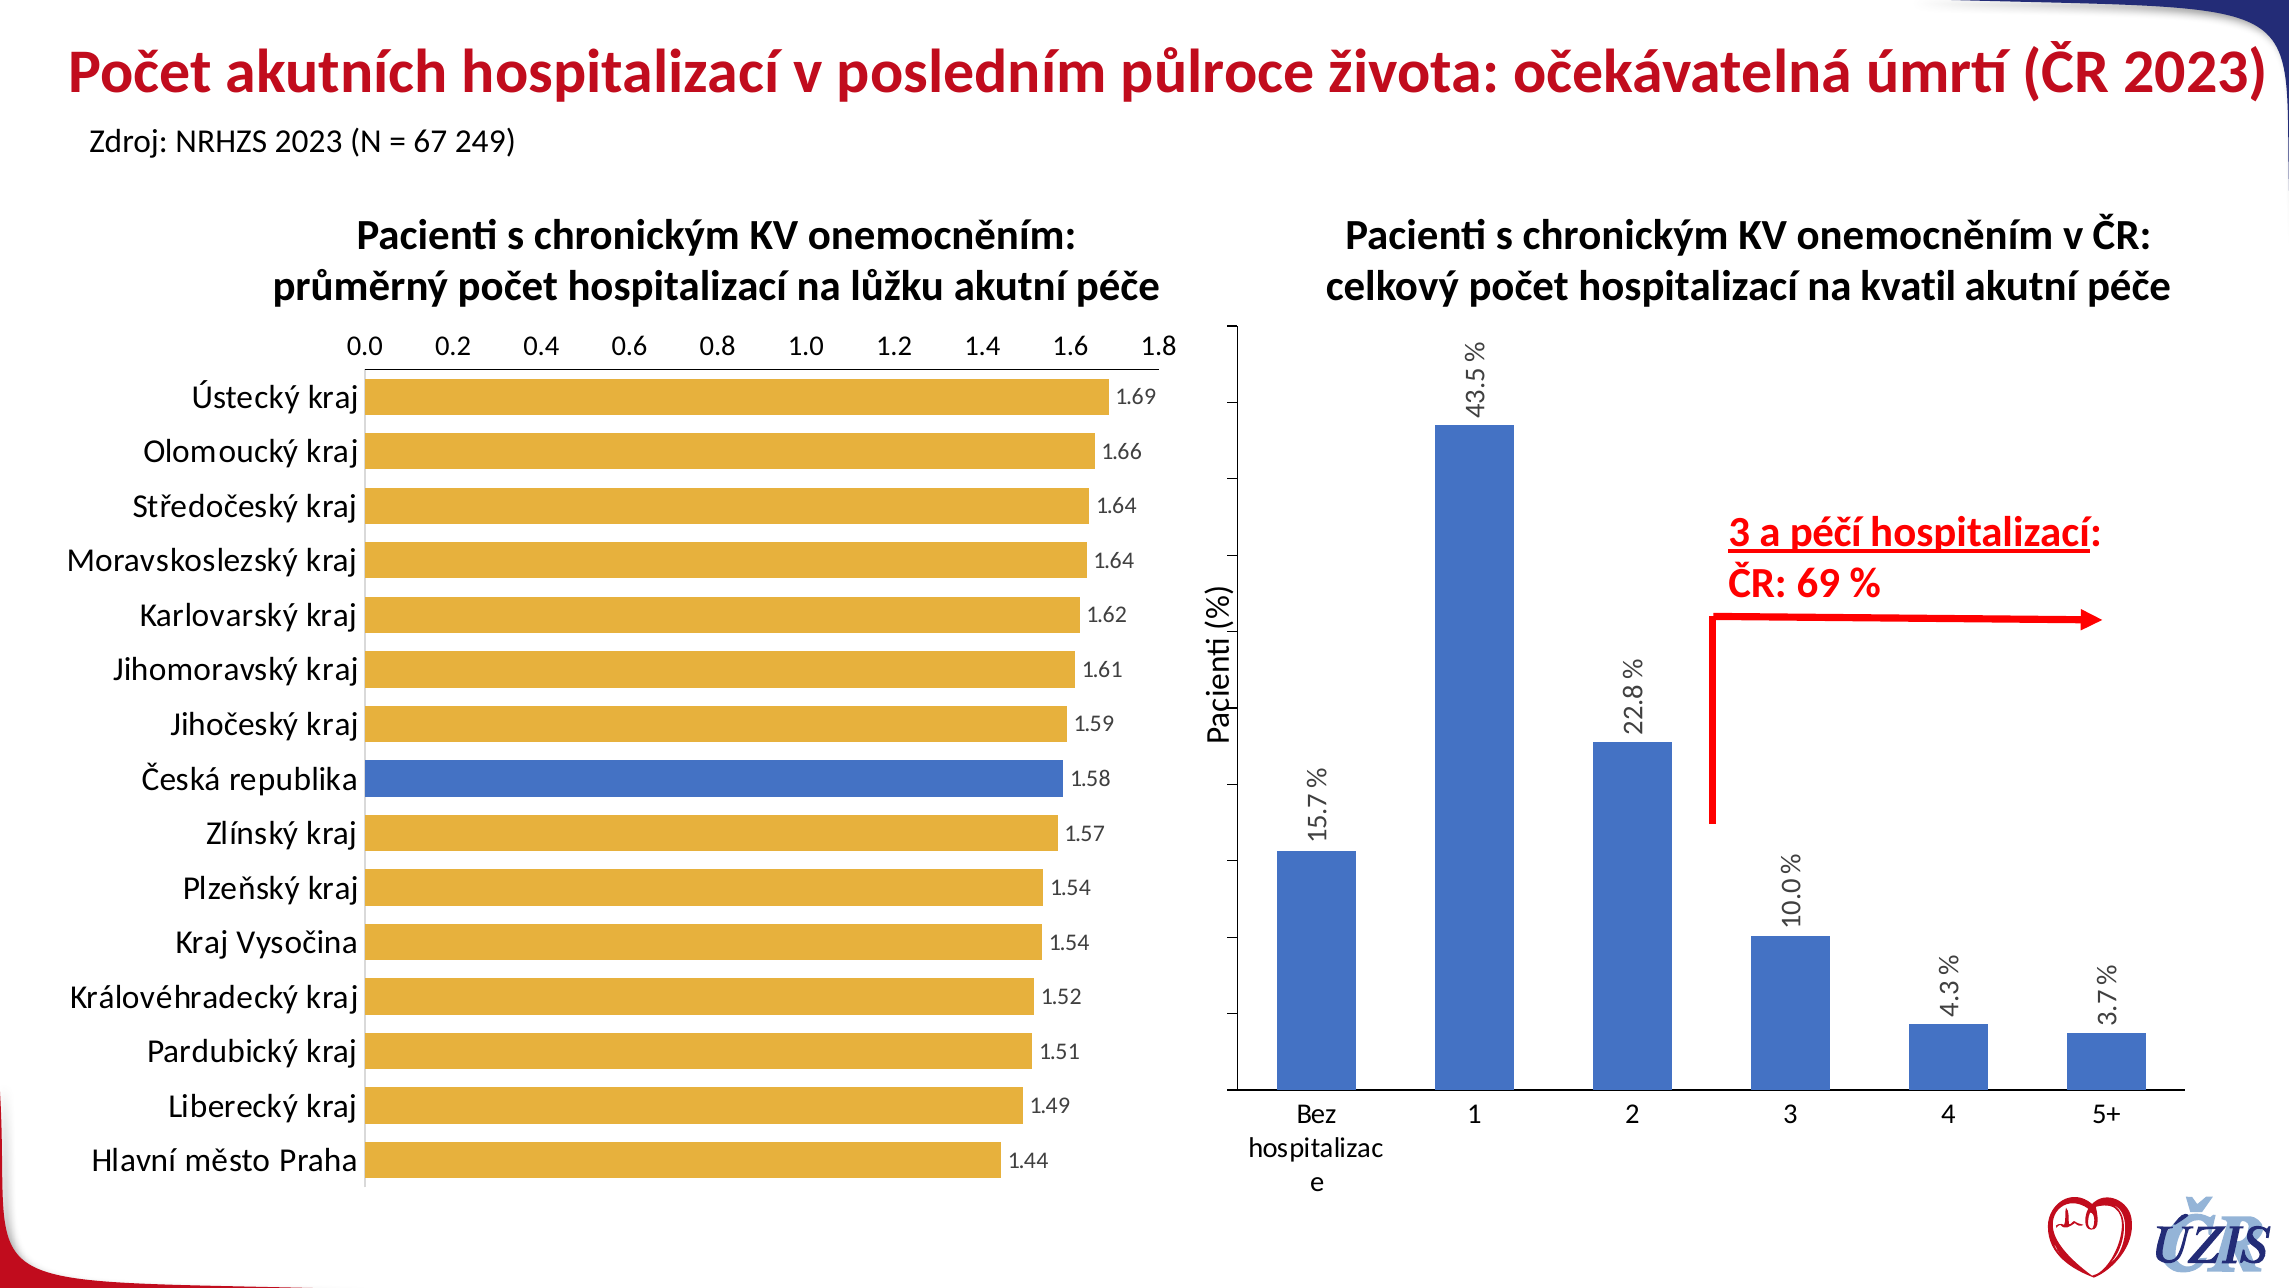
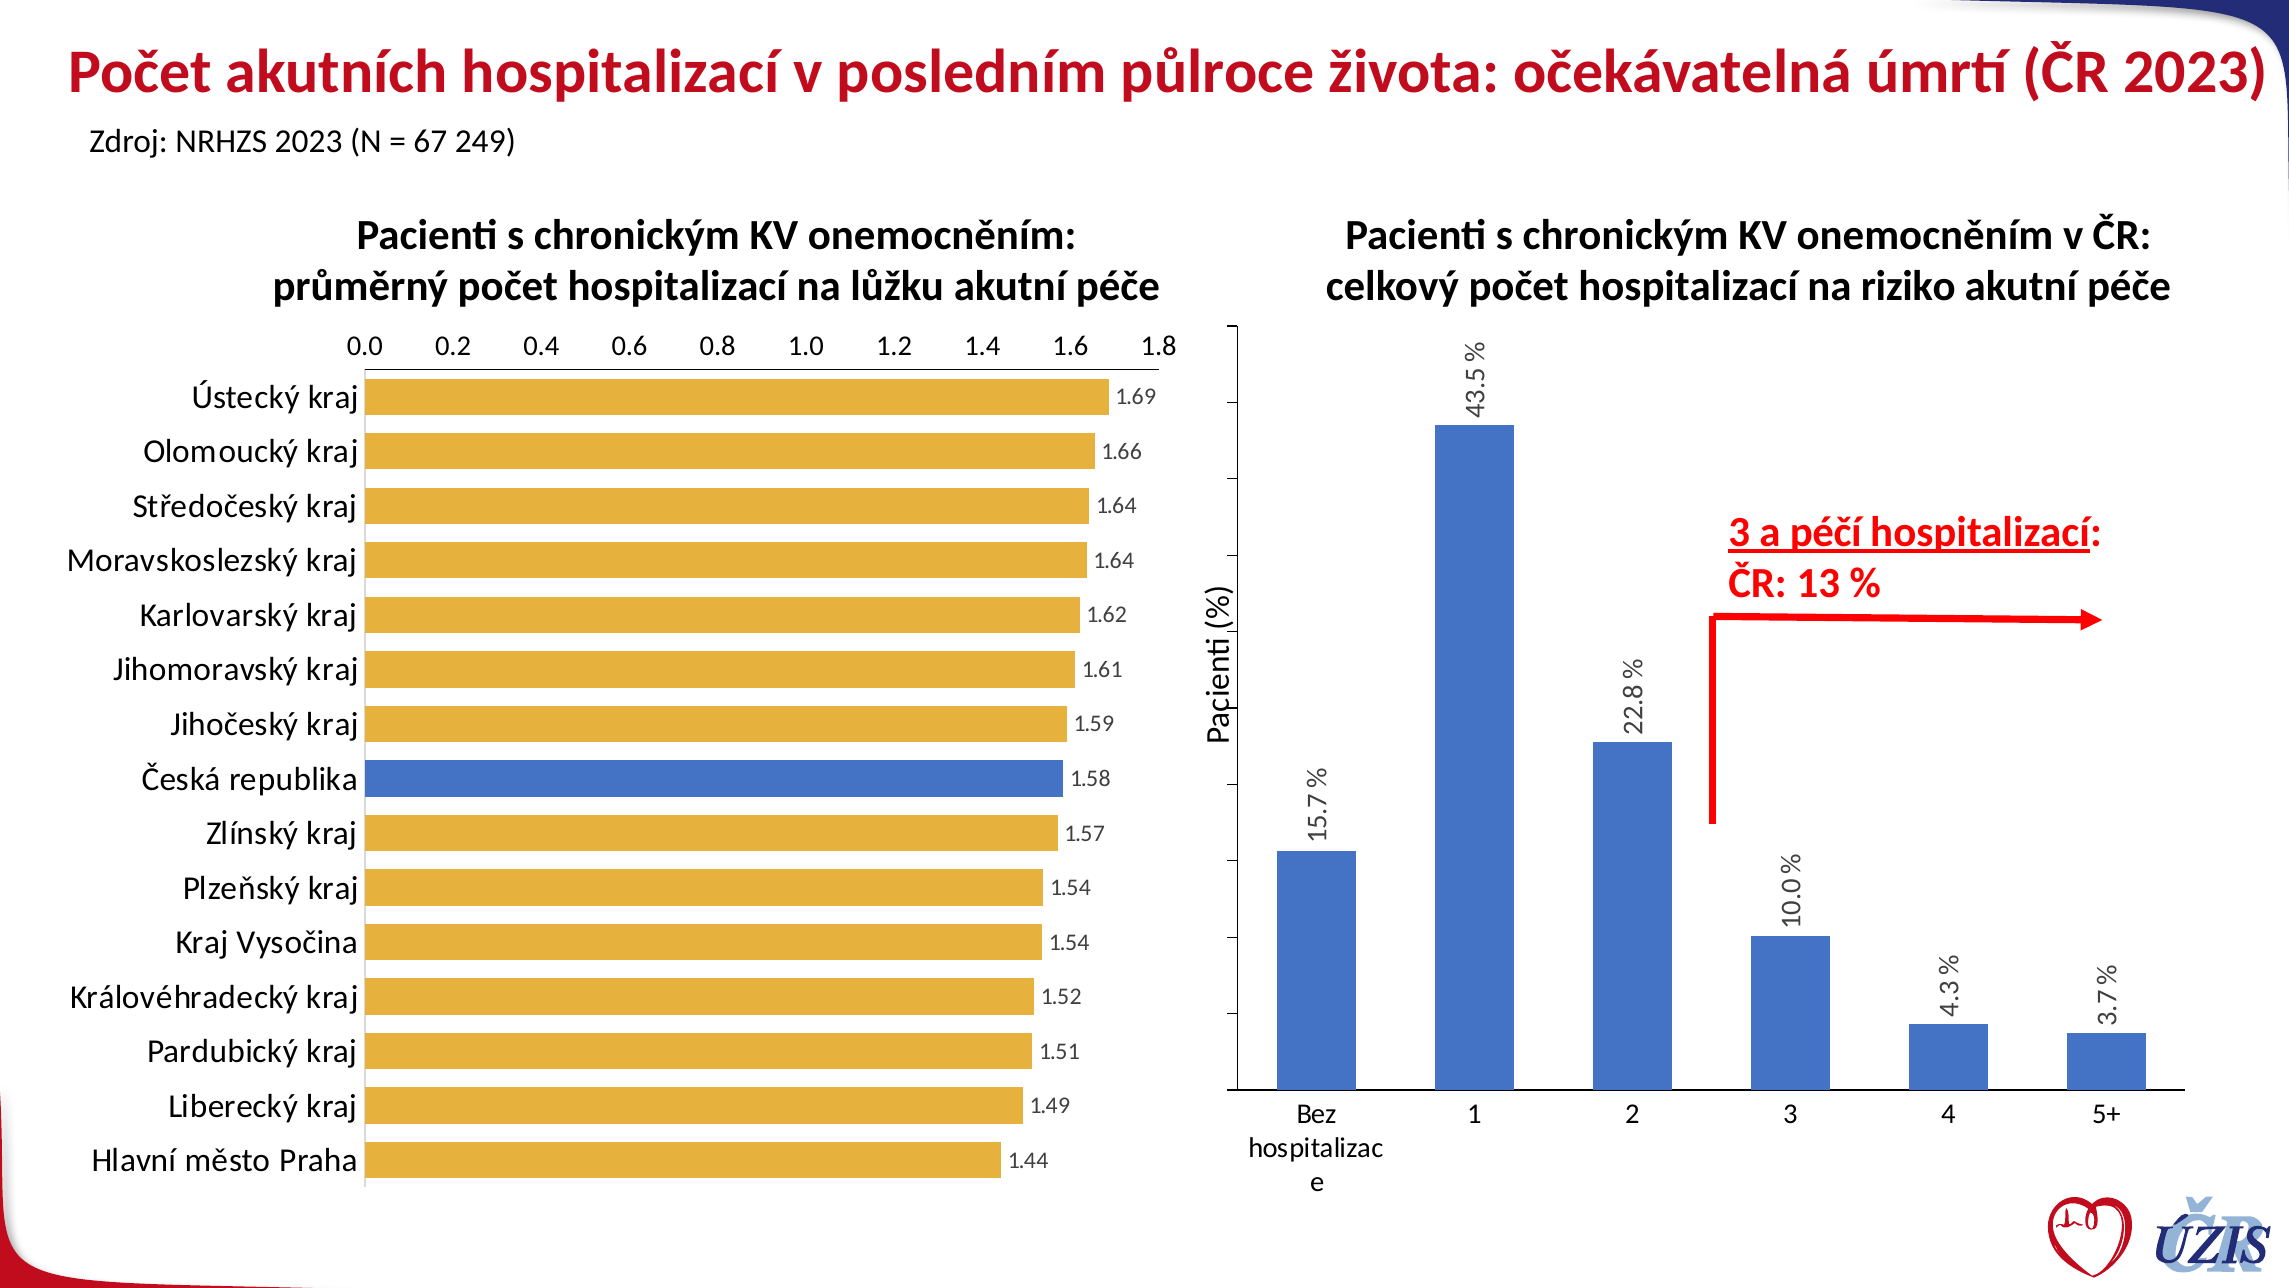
kvatil: kvatil -> riziko (1908, 286)
69: 69 -> 13 (1818, 584)
